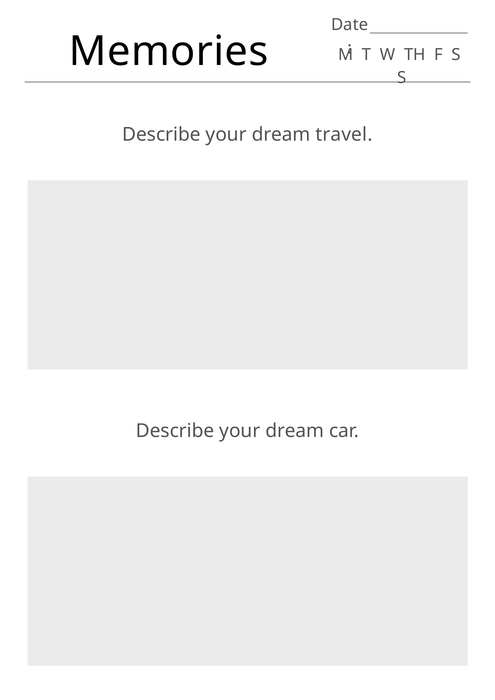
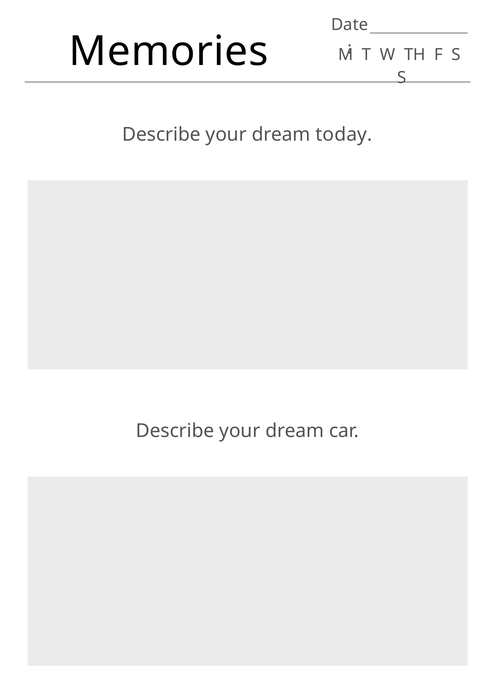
travel: travel -> today (344, 135)
